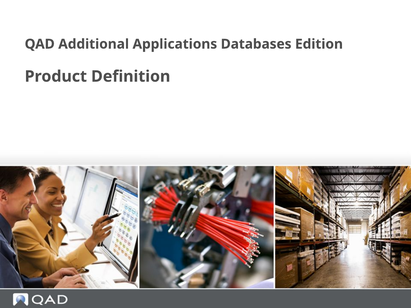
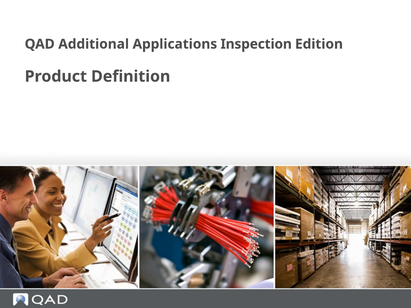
Databases: Databases -> Inspection (256, 44)
